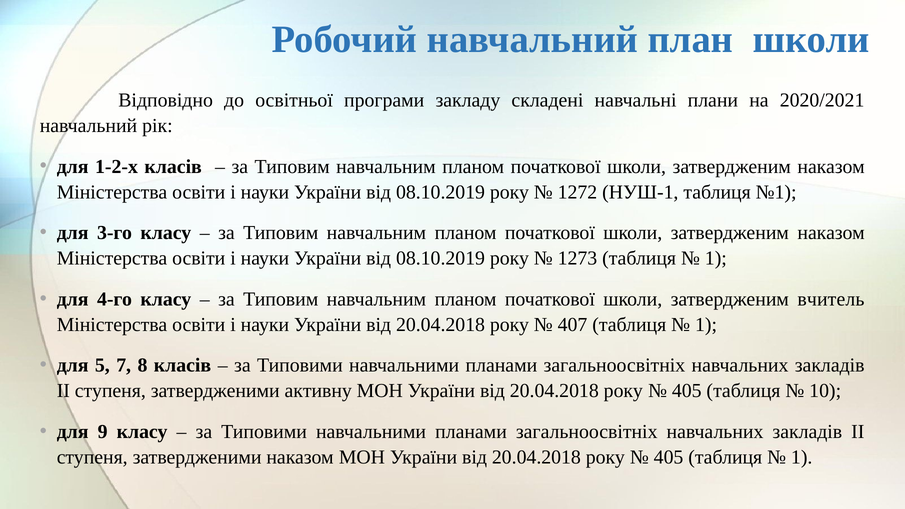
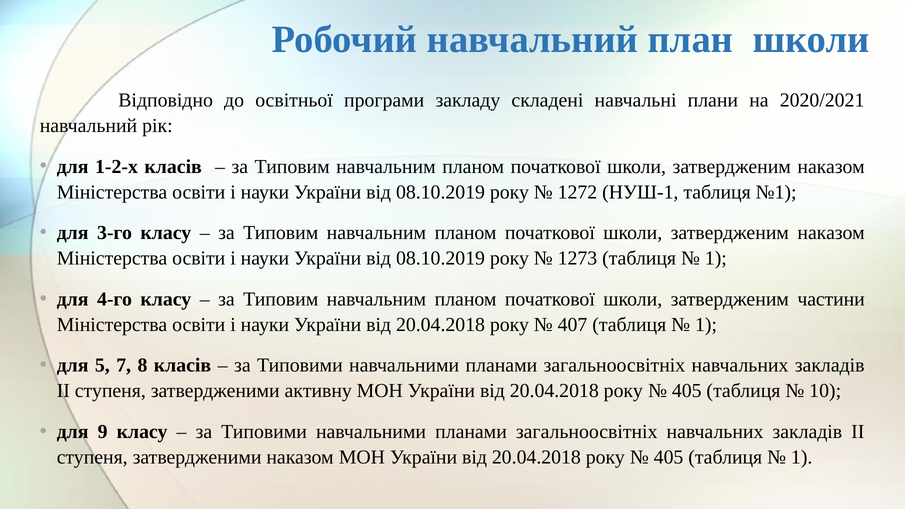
вчитель: вчитель -> частини (831, 299)
